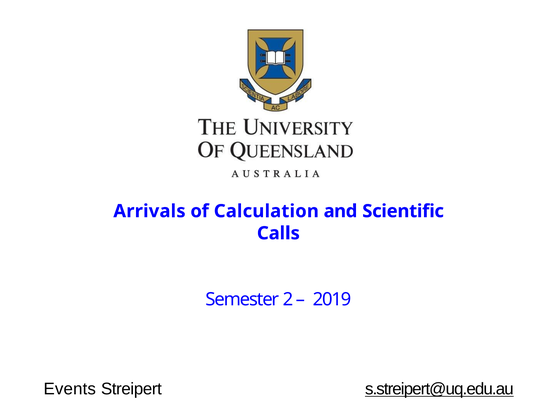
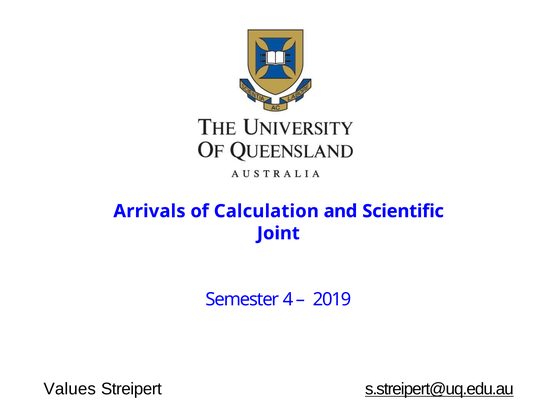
Calls: Calls -> Joint (278, 233)
2: 2 -> 4 (288, 299)
Events: Events -> Values (70, 389)
